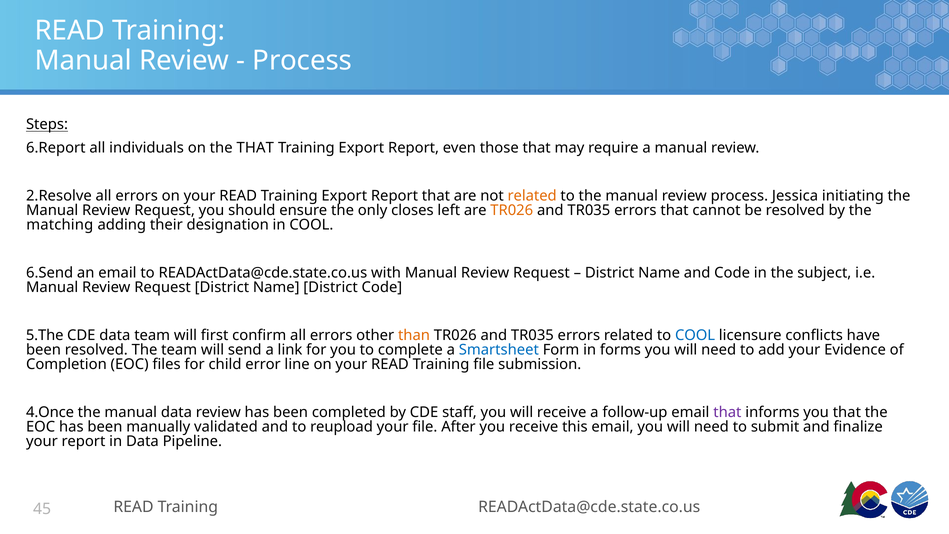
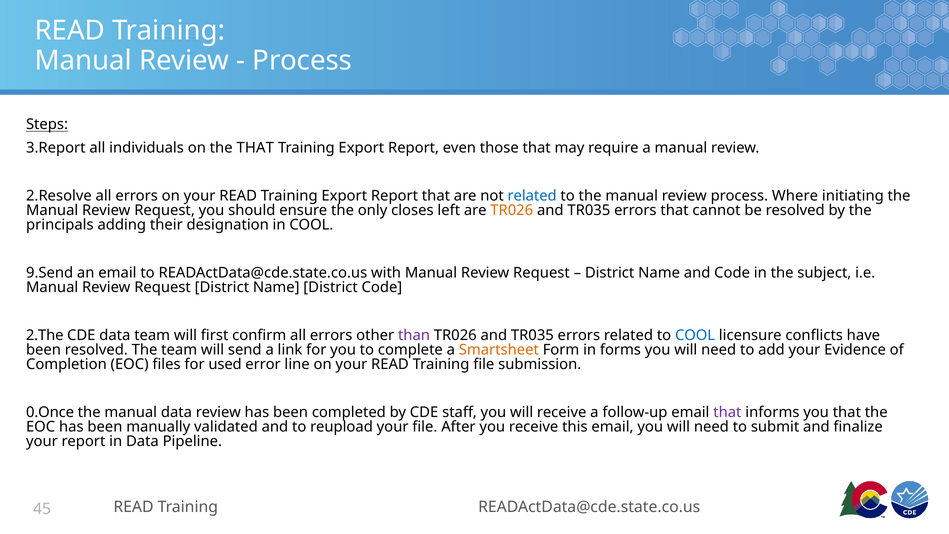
6.Report: 6.Report -> 3.Report (56, 148)
related colour: orange -> blue (532, 196)
Jessica: Jessica -> Where (795, 196)
matching: matching -> principals (60, 225)
6.Send: 6.Send -> 9.Send (50, 273)
5.The: 5.The -> 2.The (45, 335)
than colour: orange -> purple (414, 335)
Smartsheet colour: blue -> orange (499, 350)
child: child -> used (225, 364)
4.Once: 4.Once -> 0.Once (50, 412)
